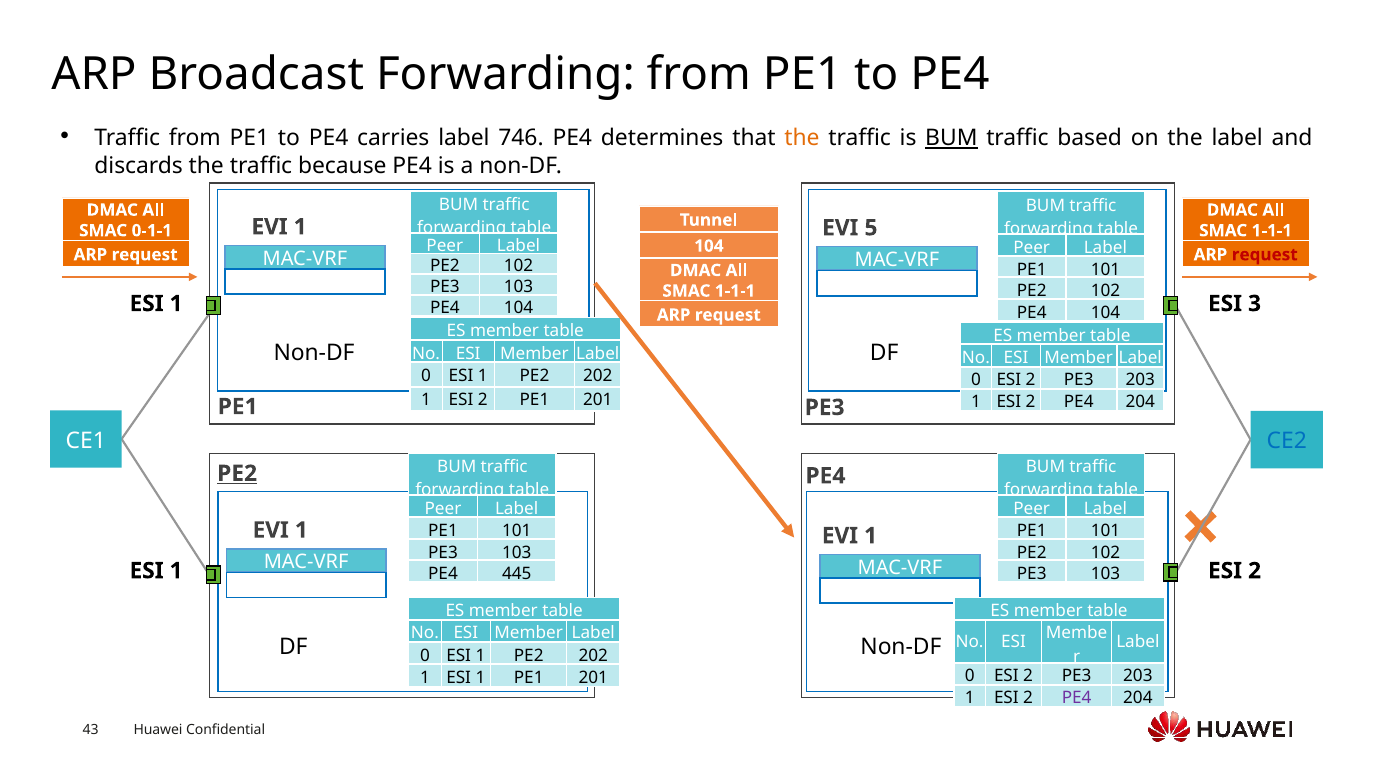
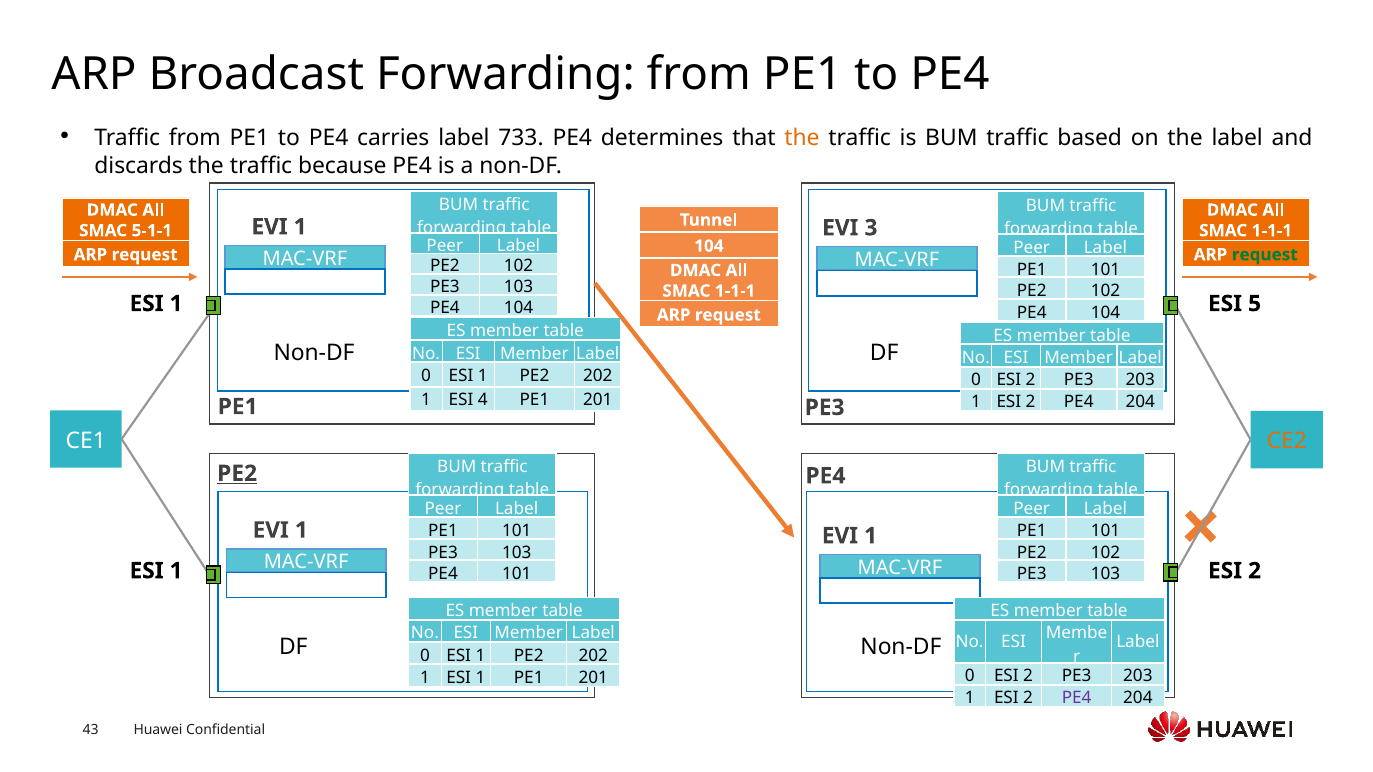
746: 746 -> 733 (521, 138)
BUM underline: present -> none (951, 138)
5: 5 -> 3 (871, 228)
0-1-1: 0-1-1 -> 5-1-1 (152, 231)
request colour: red -> green (1265, 255)
3: 3 -> 5 (1255, 304)
2: 2 -> 4 (483, 400)
CE2 colour: blue -> orange (1287, 441)
PE4 445: 445 -> 101 (517, 574)
